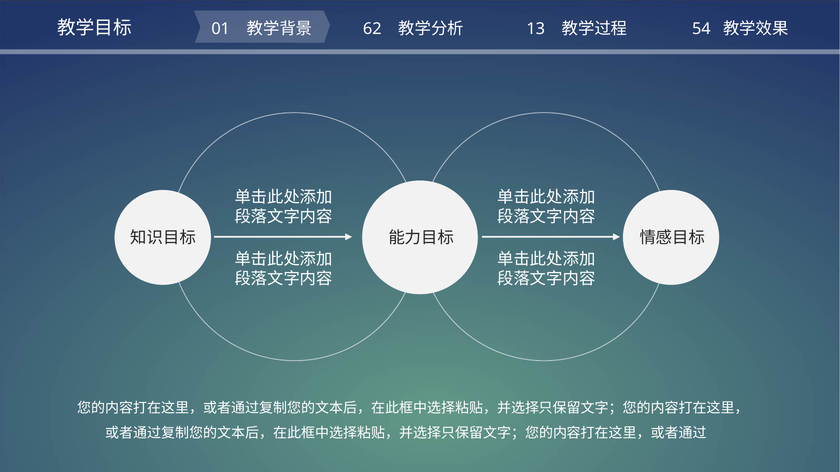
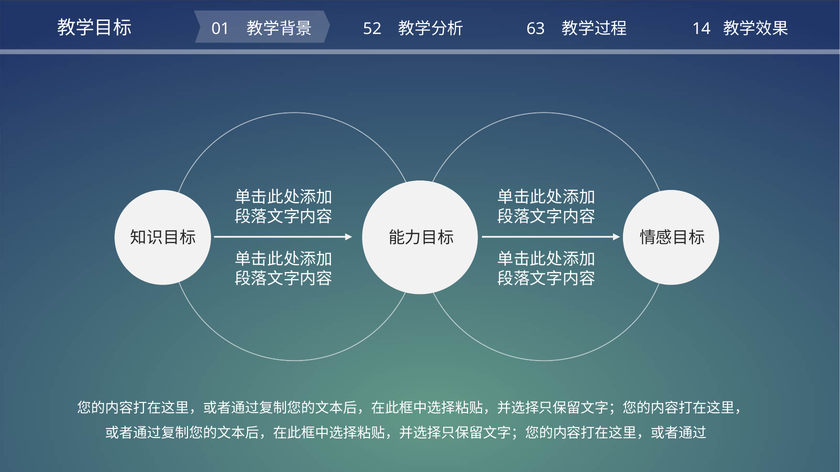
62: 62 -> 52 (372, 29)
13: 13 -> 63 (536, 29)
54: 54 -> 14 (701, 29)
